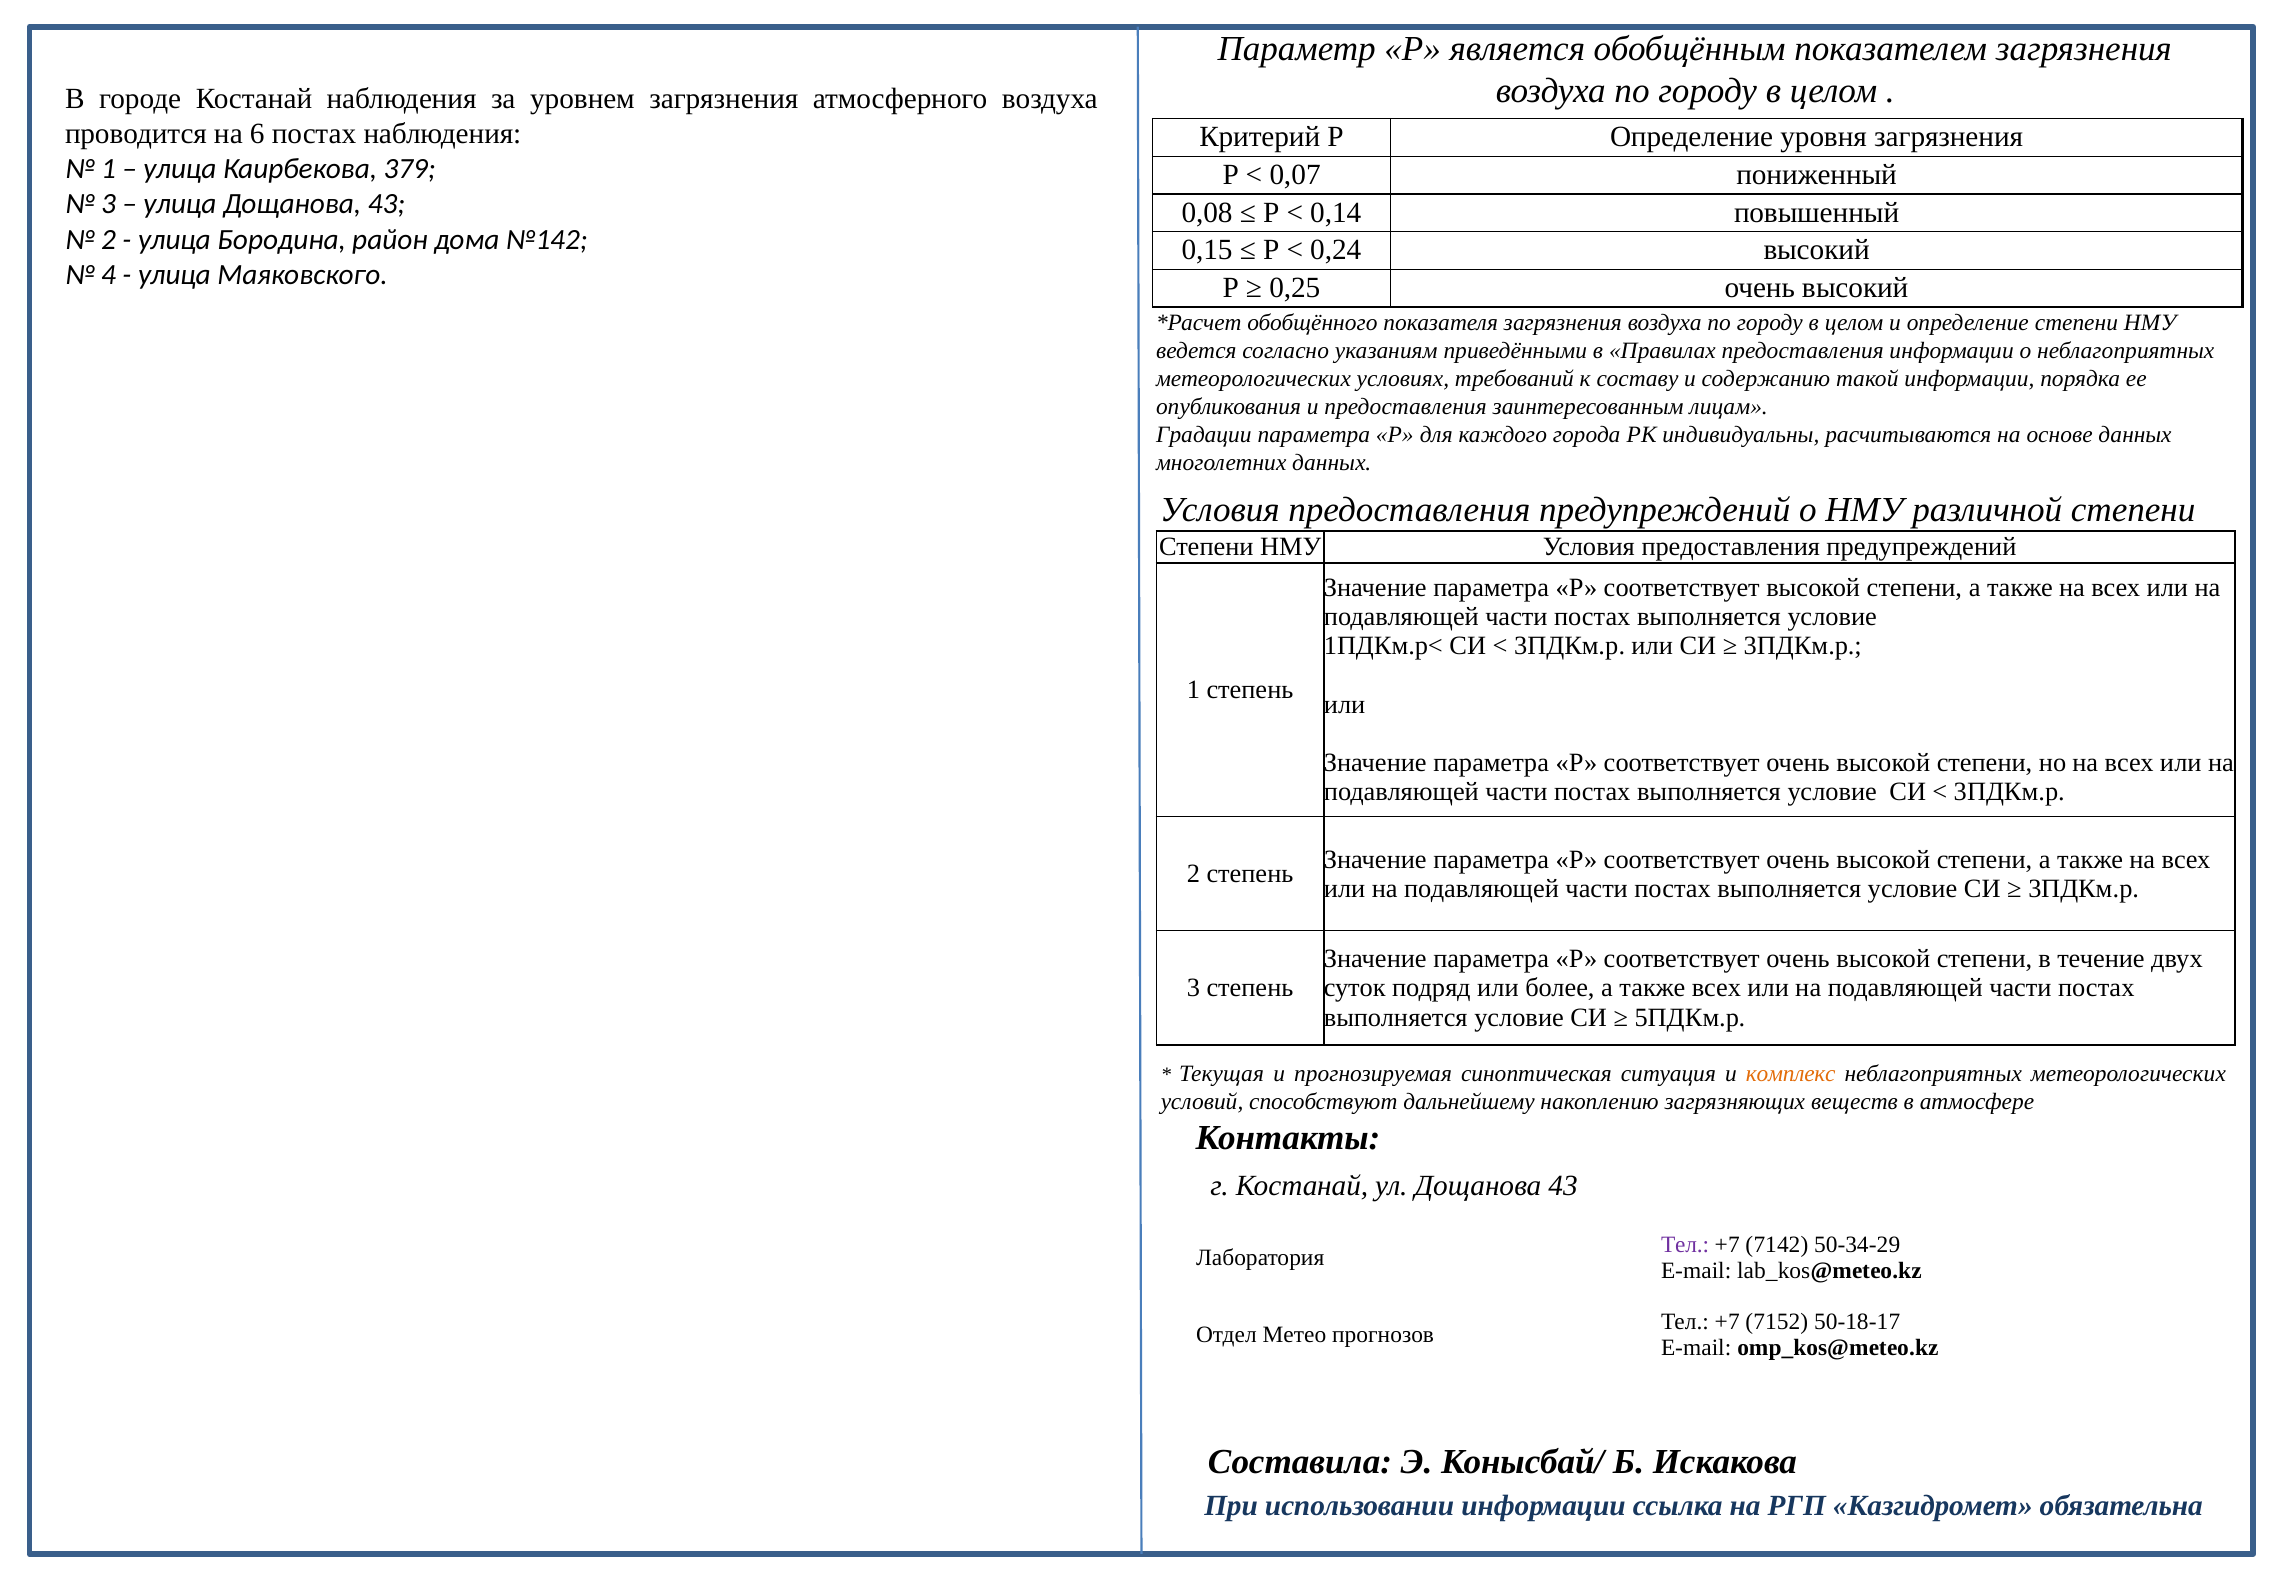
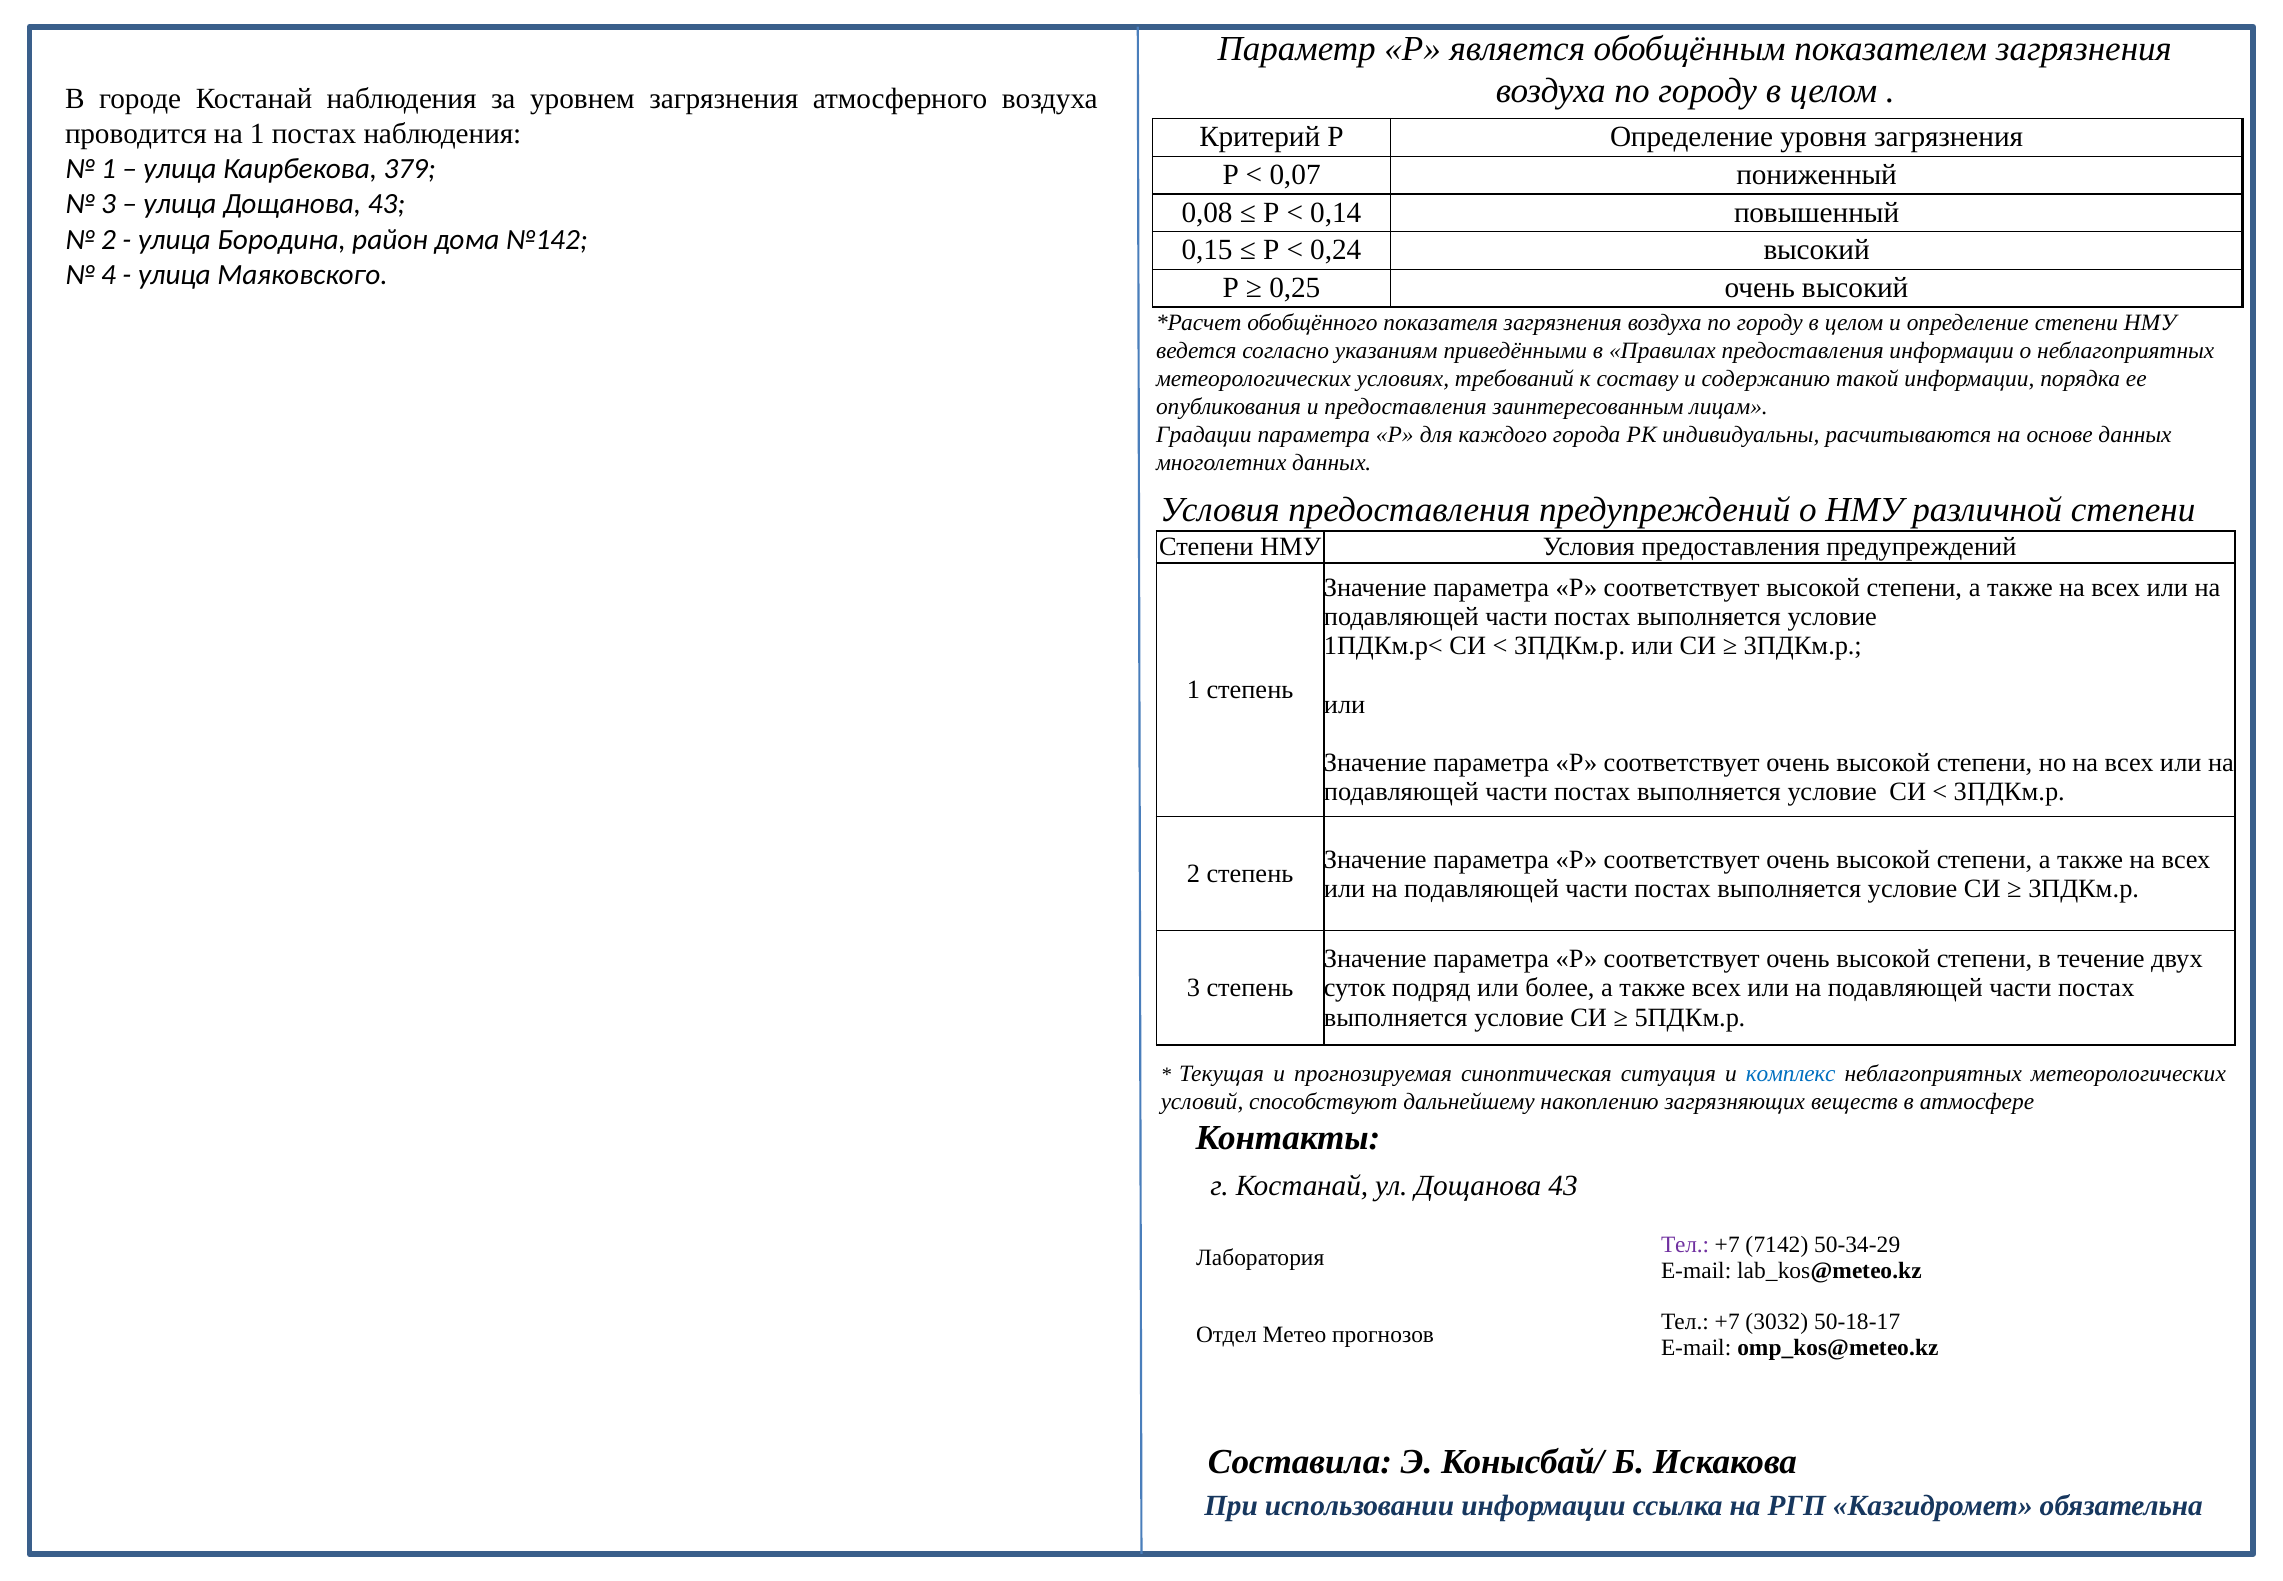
на 6: 6 -> 1 (257, 134)
комплекс colour: orange -> blue (1791, 1073)
7152: 7152 -> 3032 (1777, 1322)
